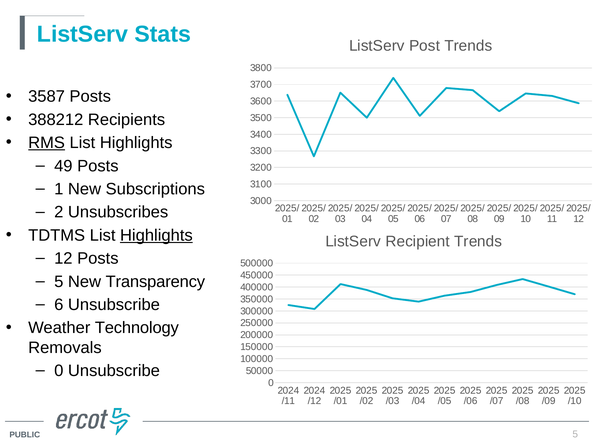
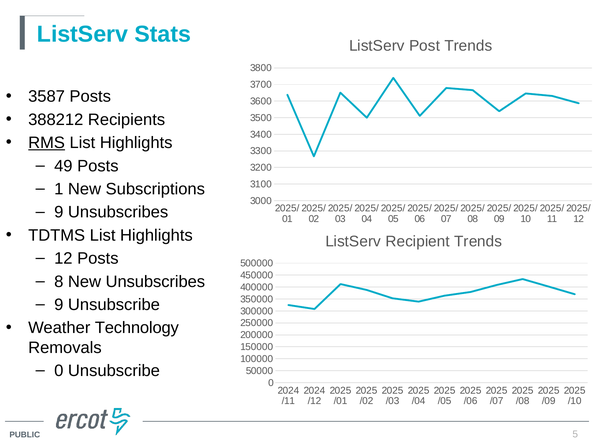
2: 2 -> 9 (59, 212)
Highlights underline: present -> none (156, 235)
5: 5 -> 8 (59, 282)
New Transparency: Transparency -> Unsubscribes (155, 282)
6: 6 -> 9 (59, 305)
